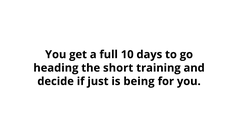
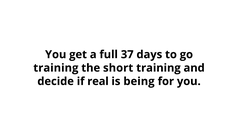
10: 10 -> 37 (127, 54)
heading: heading -> training (56, 68)
just: just -> real (98, 81)
